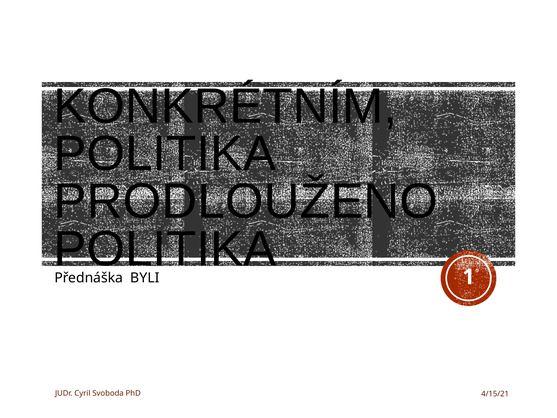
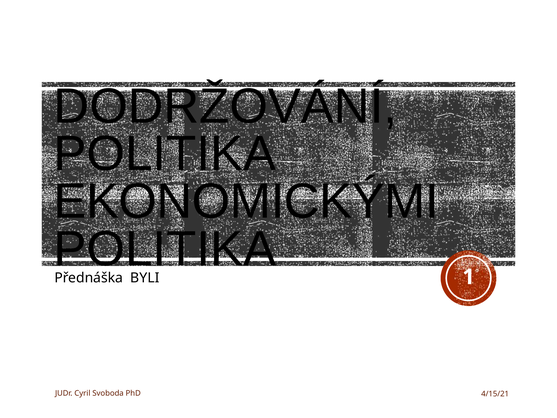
KONKRÉTNÍM: KONKRÉTNÍM -> DODRŽOVÁNÍ (225, 106)
PRODLOUŽENO: PRODLOUŽENO -> EKONOMICKÝMI (246, 201)
